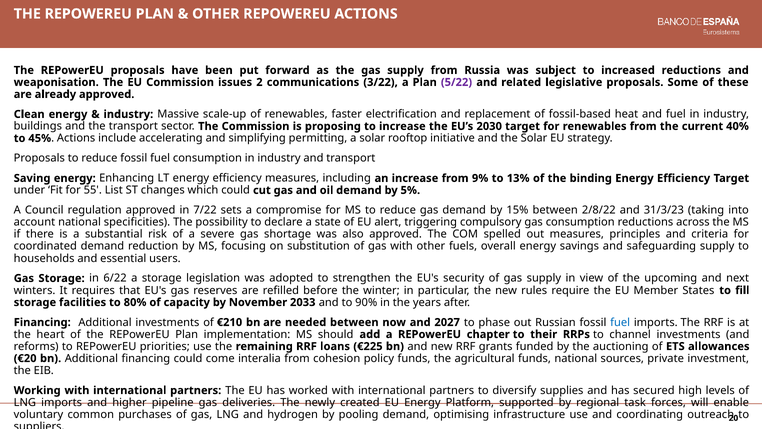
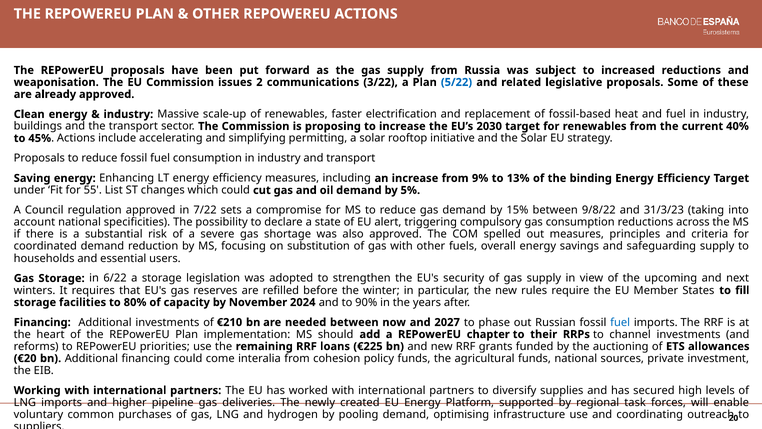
5/22 colour: purple -> blue (456, 82)
2/8/22: 2/8/22 -> 9/8/22 (599, 210)
2033: 2033 -> 2024 (303, 302)
